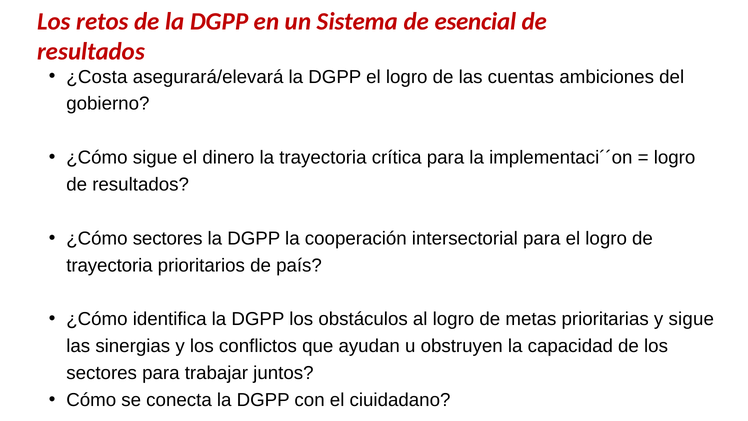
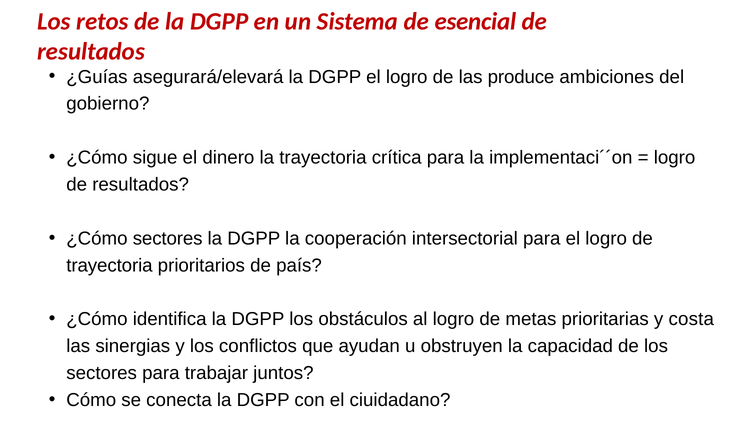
¿Costa: ¿Costa -> ¿Guías (97, 77)
cuentas: cuentas -> produce (521, 77)
y sigue: sigue -> costa (691, 319)
